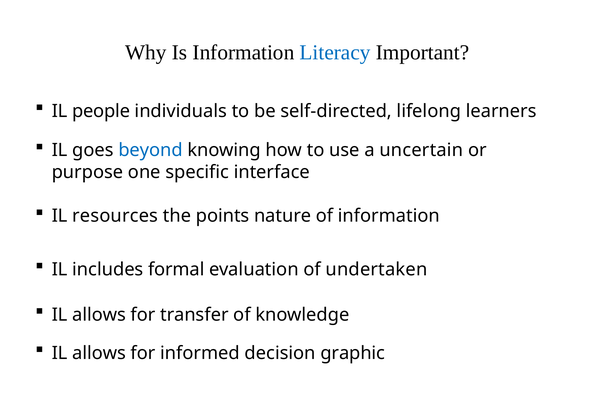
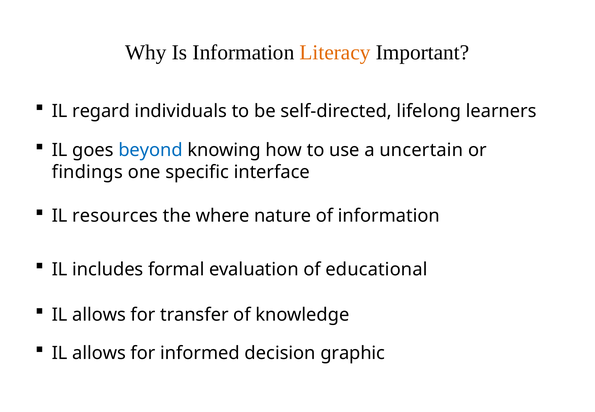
Literacy colour: blue -> orange (335, 52)
people: people -> regard (101, 111)
purpose: purpose -> findings (87, 172)
points: points -> where (223, 216)
undertaken: undertaken -> educational (377, 269)
